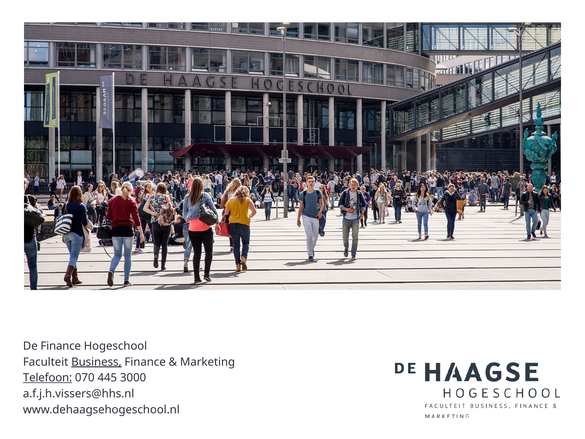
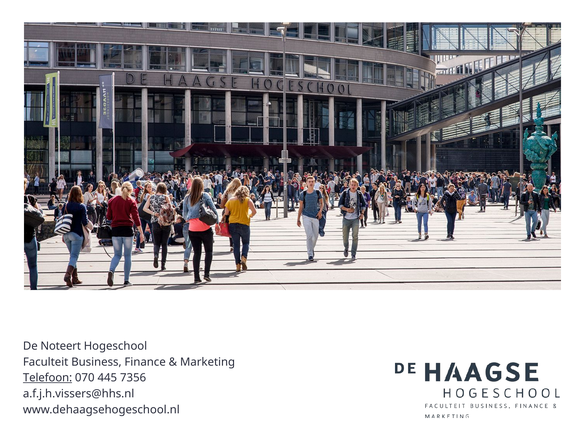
De Finance: Finance -> Noteert (61, 346)
Business underline: present -> none (96, 362)
3000: 3000 -> 7356 (133, 378)
